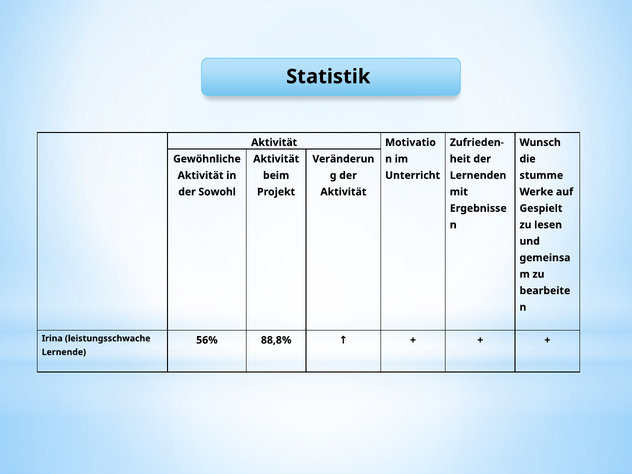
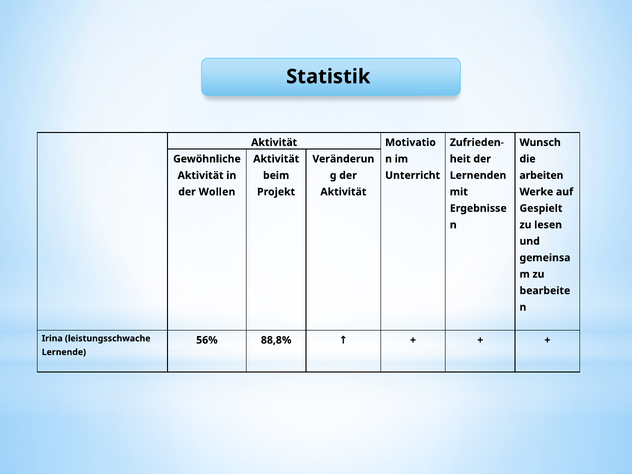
stumme: stumme -> arbeiten (541, 175)
Sowohl: Sowohl -> Wollen (217, 192)
